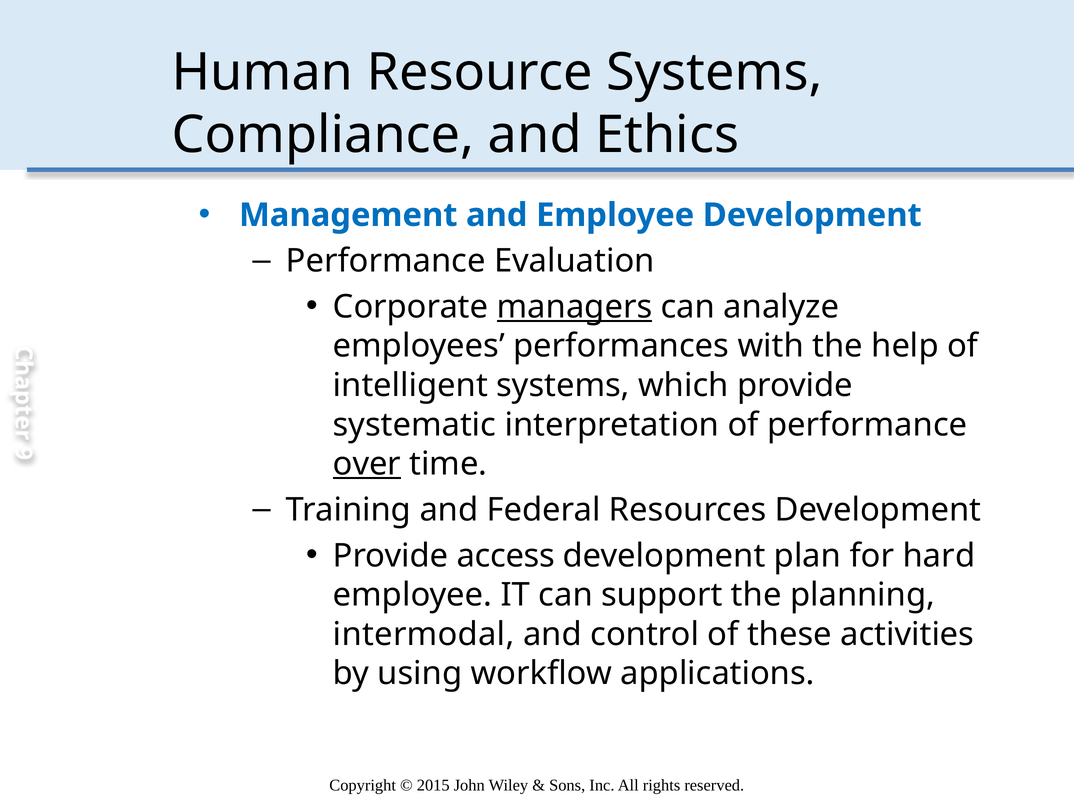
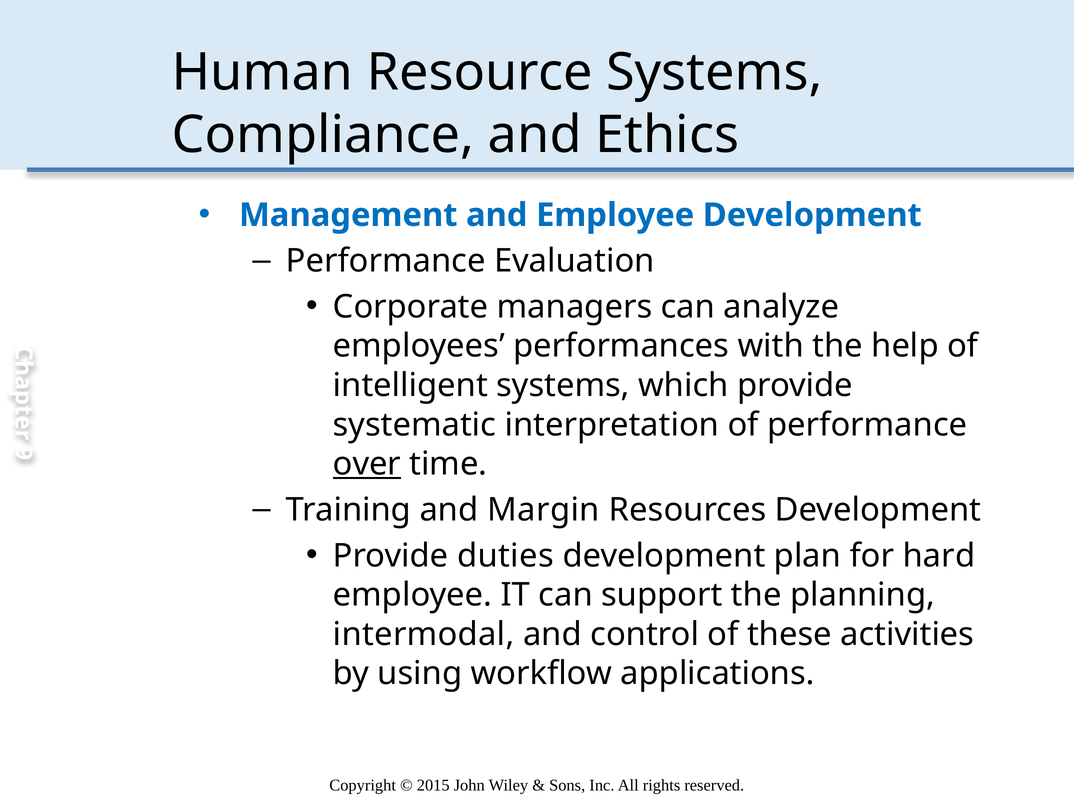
managers underline: present -> none (575, 307)
Federal: Federal -> Margin (544, 510)
access: access -> duties (505, 556)
